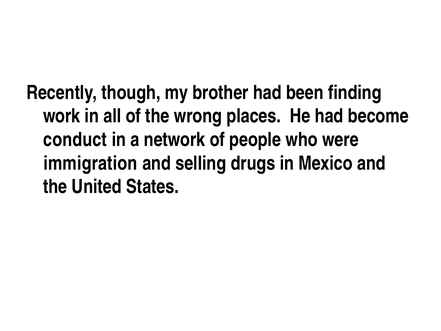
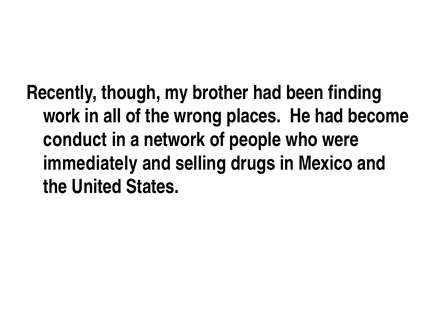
immigration: immigration -> immediately (90, 163)
